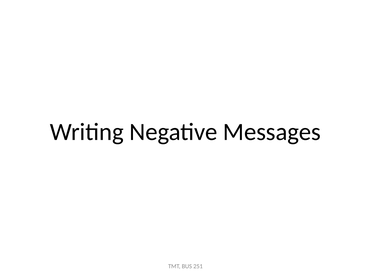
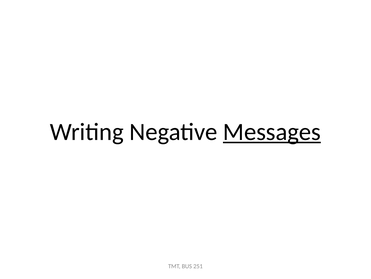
Messages underline: none -> present (272, 132)
